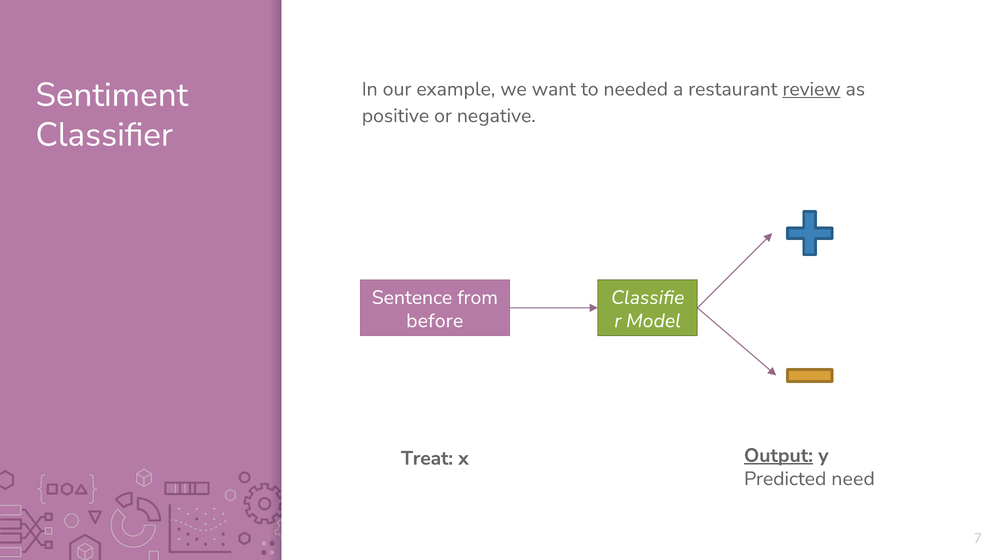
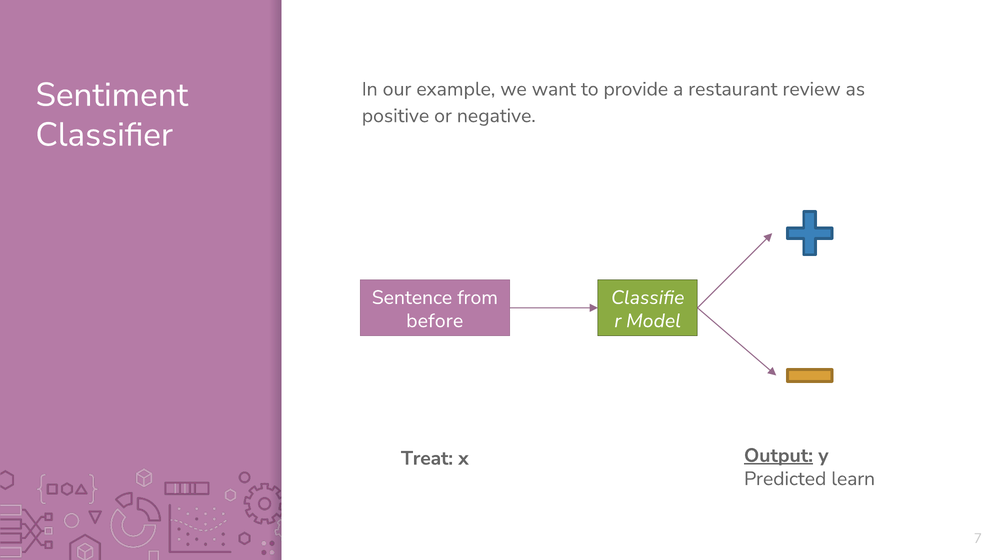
needed: needed -> provide (636, 89)
review underline: present -> none (812, 89)
need: need -> learn (853, 479)
